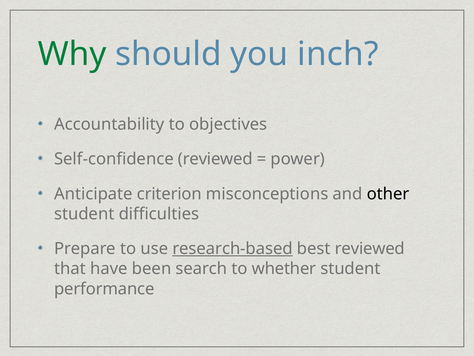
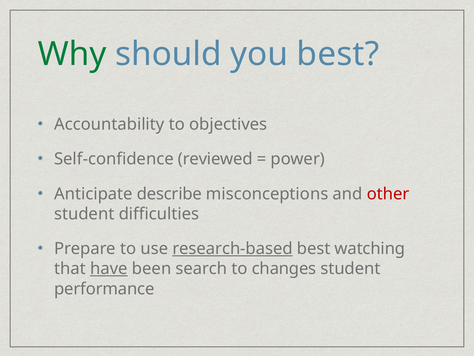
you inch: inch -> best (338, 54)
criterion: criterion -> describe (169, 194)
other colour: black -> red (388, 194)
best reviewed: reviewed -> watching (370, 248)
have underline: none -> present (109, 268)
whether: whether -> changes (284, 268)
